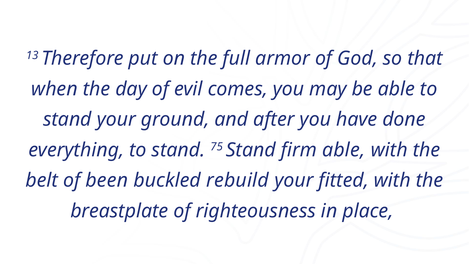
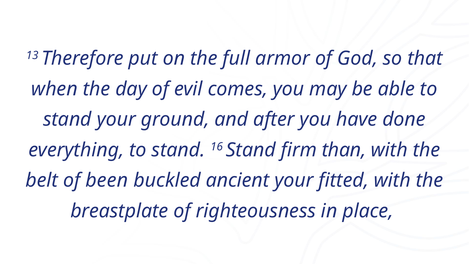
75: 75 -> 16 (217, 147)
firm able: able -> than (344, 150)
rebuild: rebuild -> ancient (238, 180)
